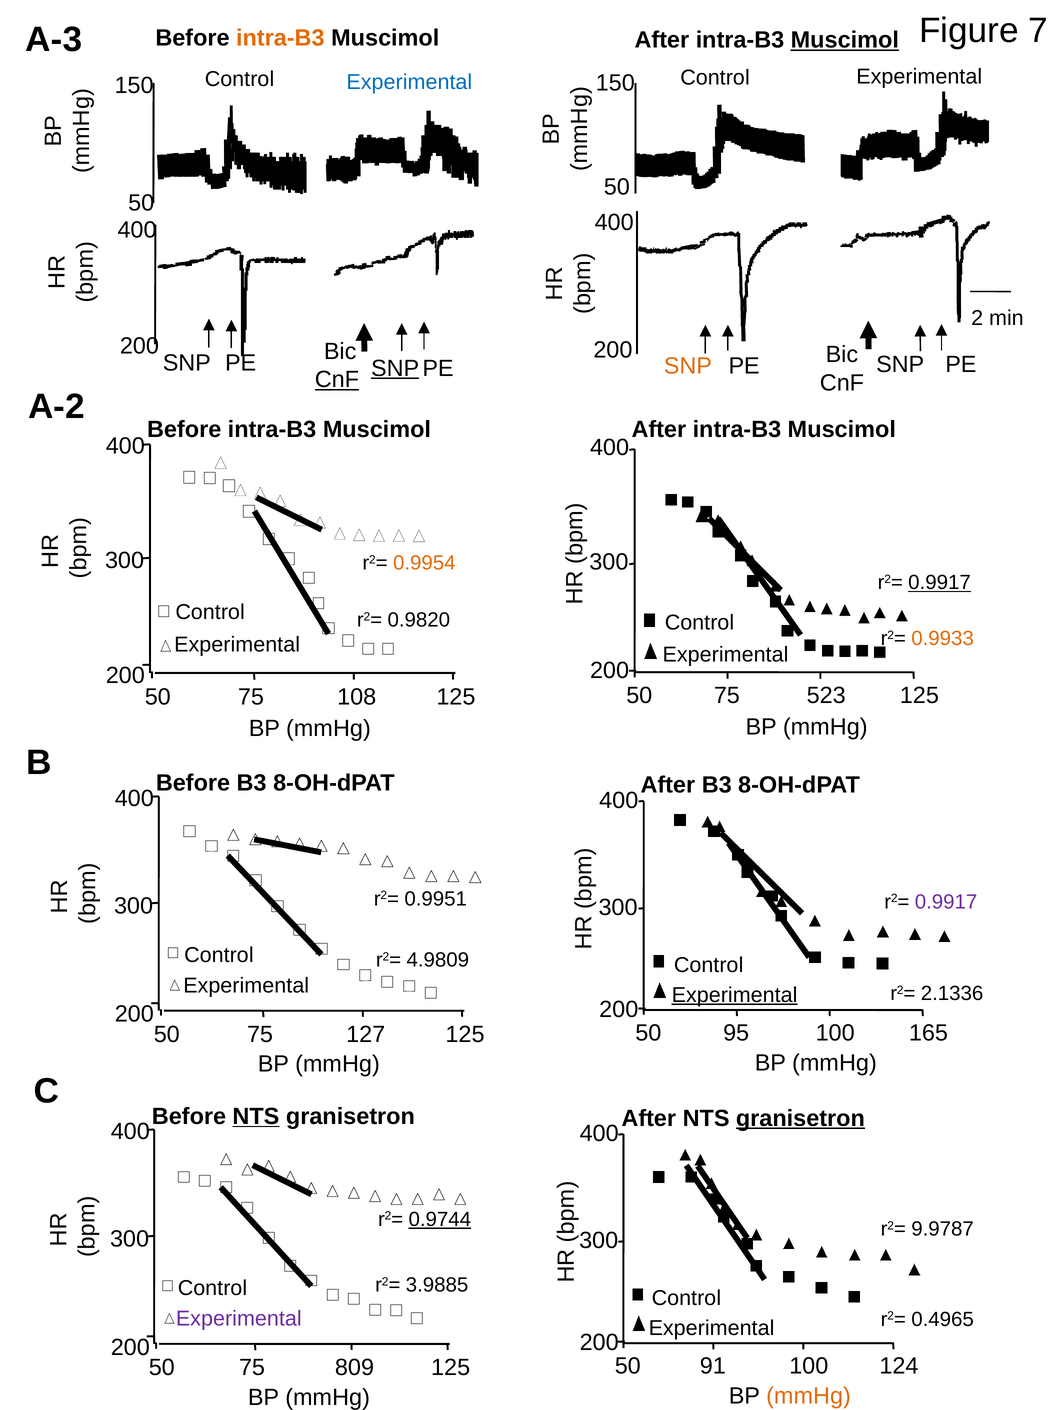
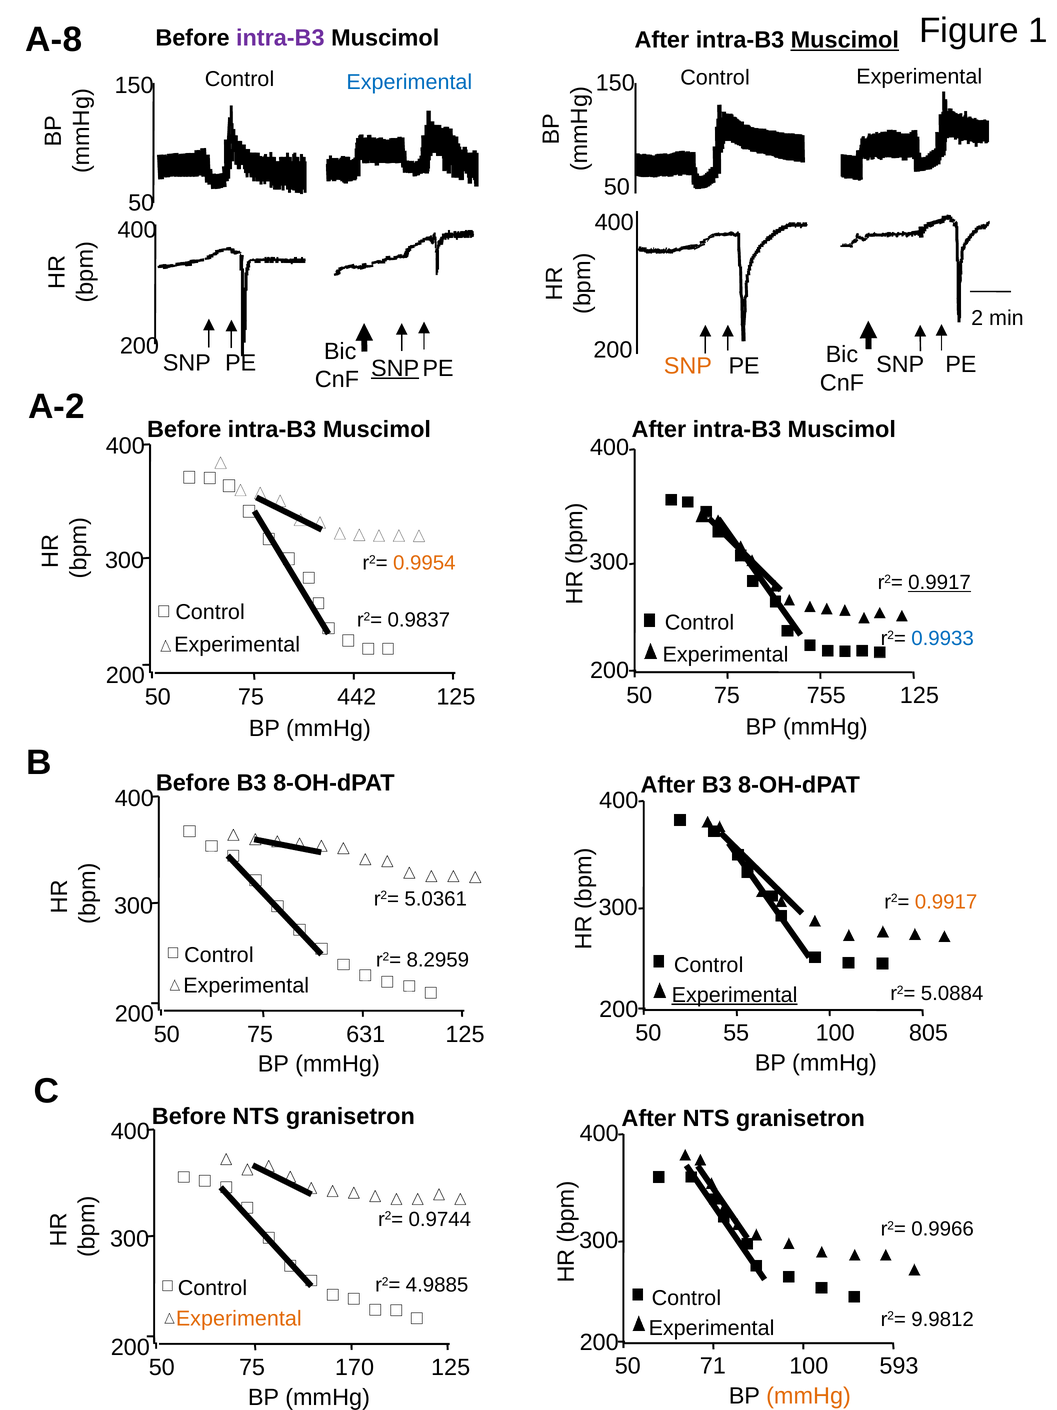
7: 7 -> 1 (1038, 30)
A-3: A-3 -> A-8 (54, 40)
intra-B3 colour: orange -> purple (280, 38)
CnF underline: present -> none (337, 379)
0.9820: 0.9820 -> 0.9837 (419, 620)
0.9933 colour: orange -> blue (943, 638)
523: 523 -> 755 (826, 695)
108: 108 -> 442 (357, 697)
0.9951: 0.9951 -> 5.0361 (436, 898)
0.9917 colour: purple -> orange (946, 901)
4.9809: 4.9809 -> 8.2959 (438, 960)
2.1336: 2.1336 -> 5.0884 (952, 993)
95: 95 -> 55 (736, 1032)
165: 165 -> 805 (928, 1032)
127: 127 -> 631 (366, 1034)
NTS underline: present -> none (256, 1116)
granisetron underline: present -> none (800, 1118)
0.9744 underline: present -> none (440, 1219)
9.9787: 9.9787 -> 0.9966 (943, 1228)
3.9885: 3.9885 -> 4.9885 (437, 1284)
Experimental colour: purple -> orange (239, 1318)
0.4965: 0.4965 -> 9.9812 (943, 1319)
91: 91 -> 71 (713, 1365)
124: 124 -> 593 (899, 1365)
809: 809 -> 170 (355, 1367)
